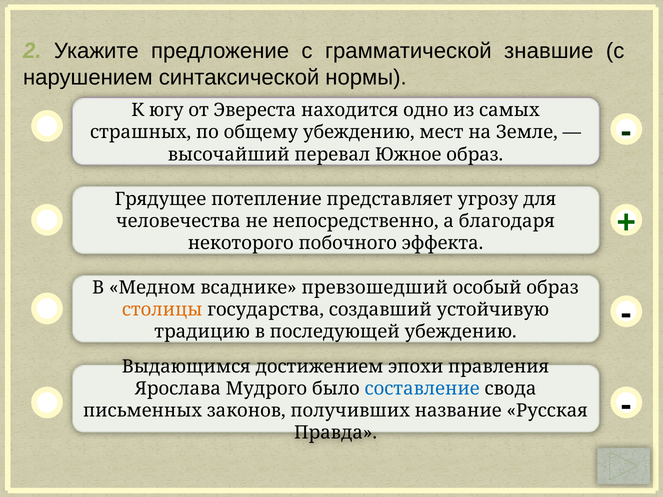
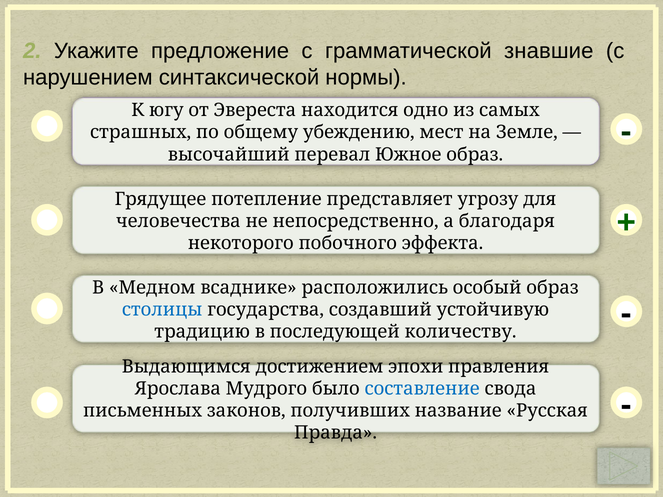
превзошедший: превзошедший -> расположились (375, 288)
столицы colour: orange -> blue (162, 310)
последующей убеждению: убеждению -> количеству (461, 332)
